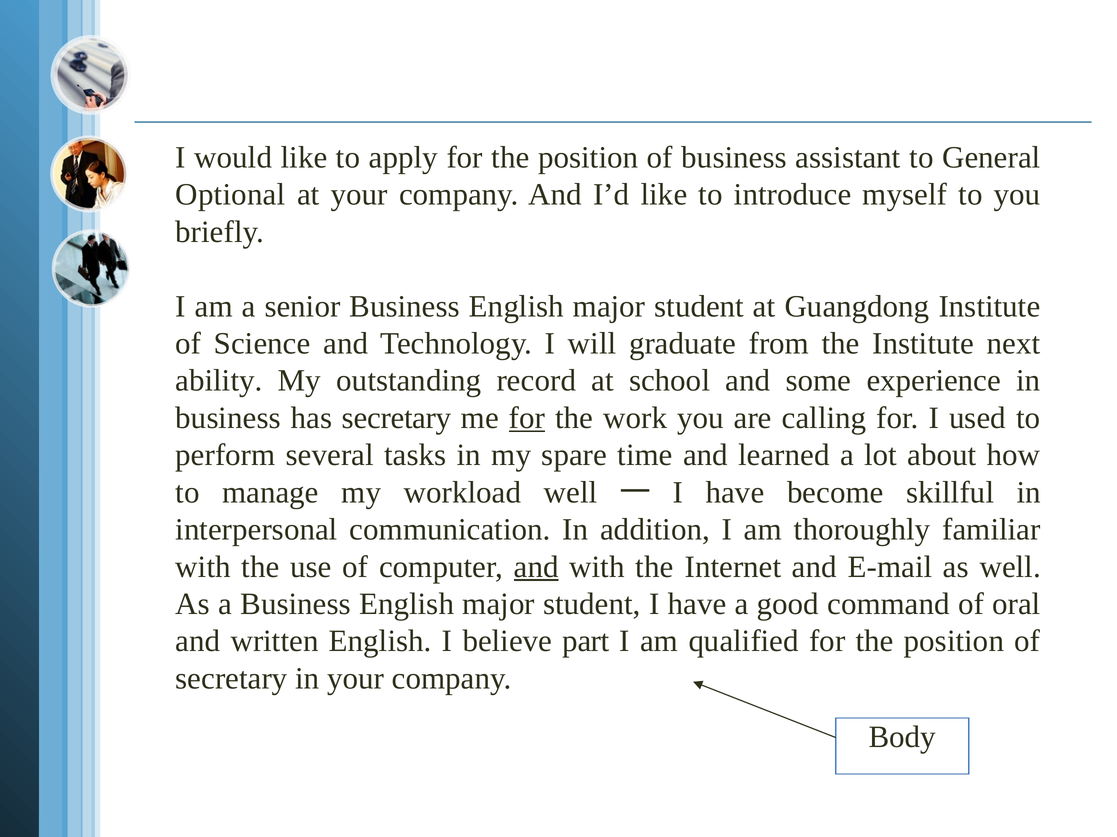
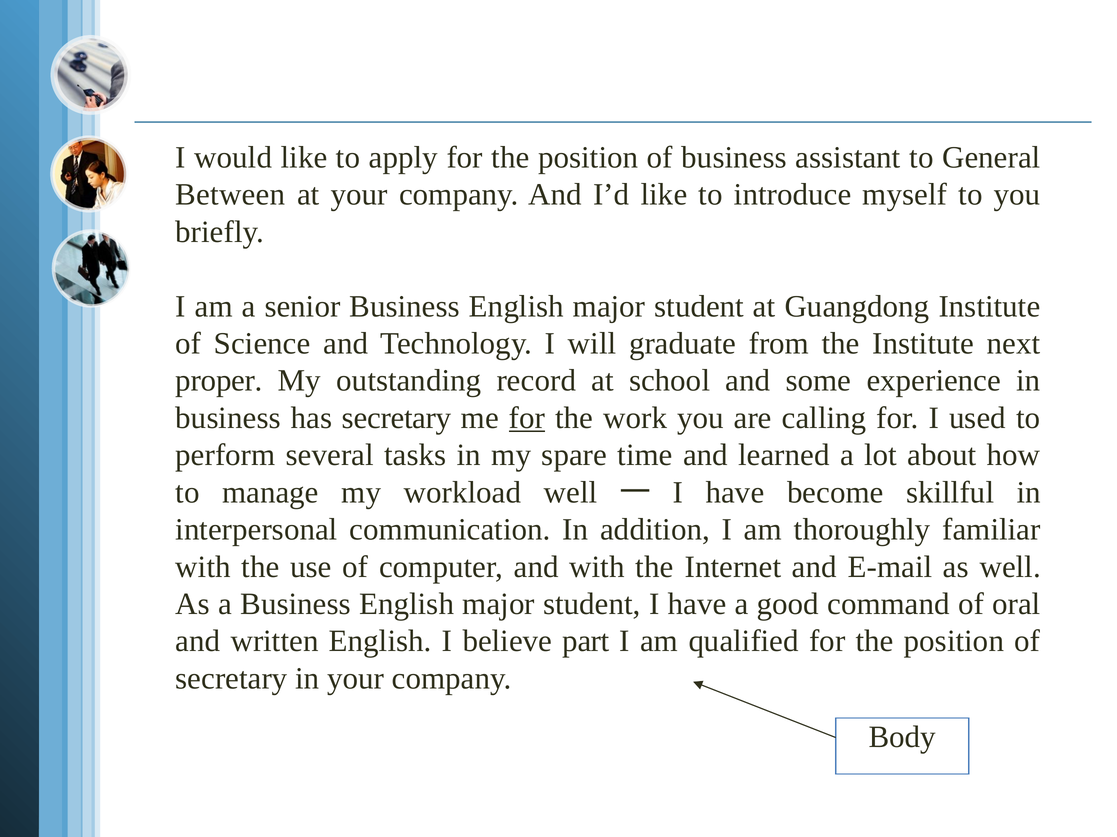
Optional: Optional -> Between (230, 195)
ability: ability -> proper (219, 381)
and underline: present -> none (536, 567)
